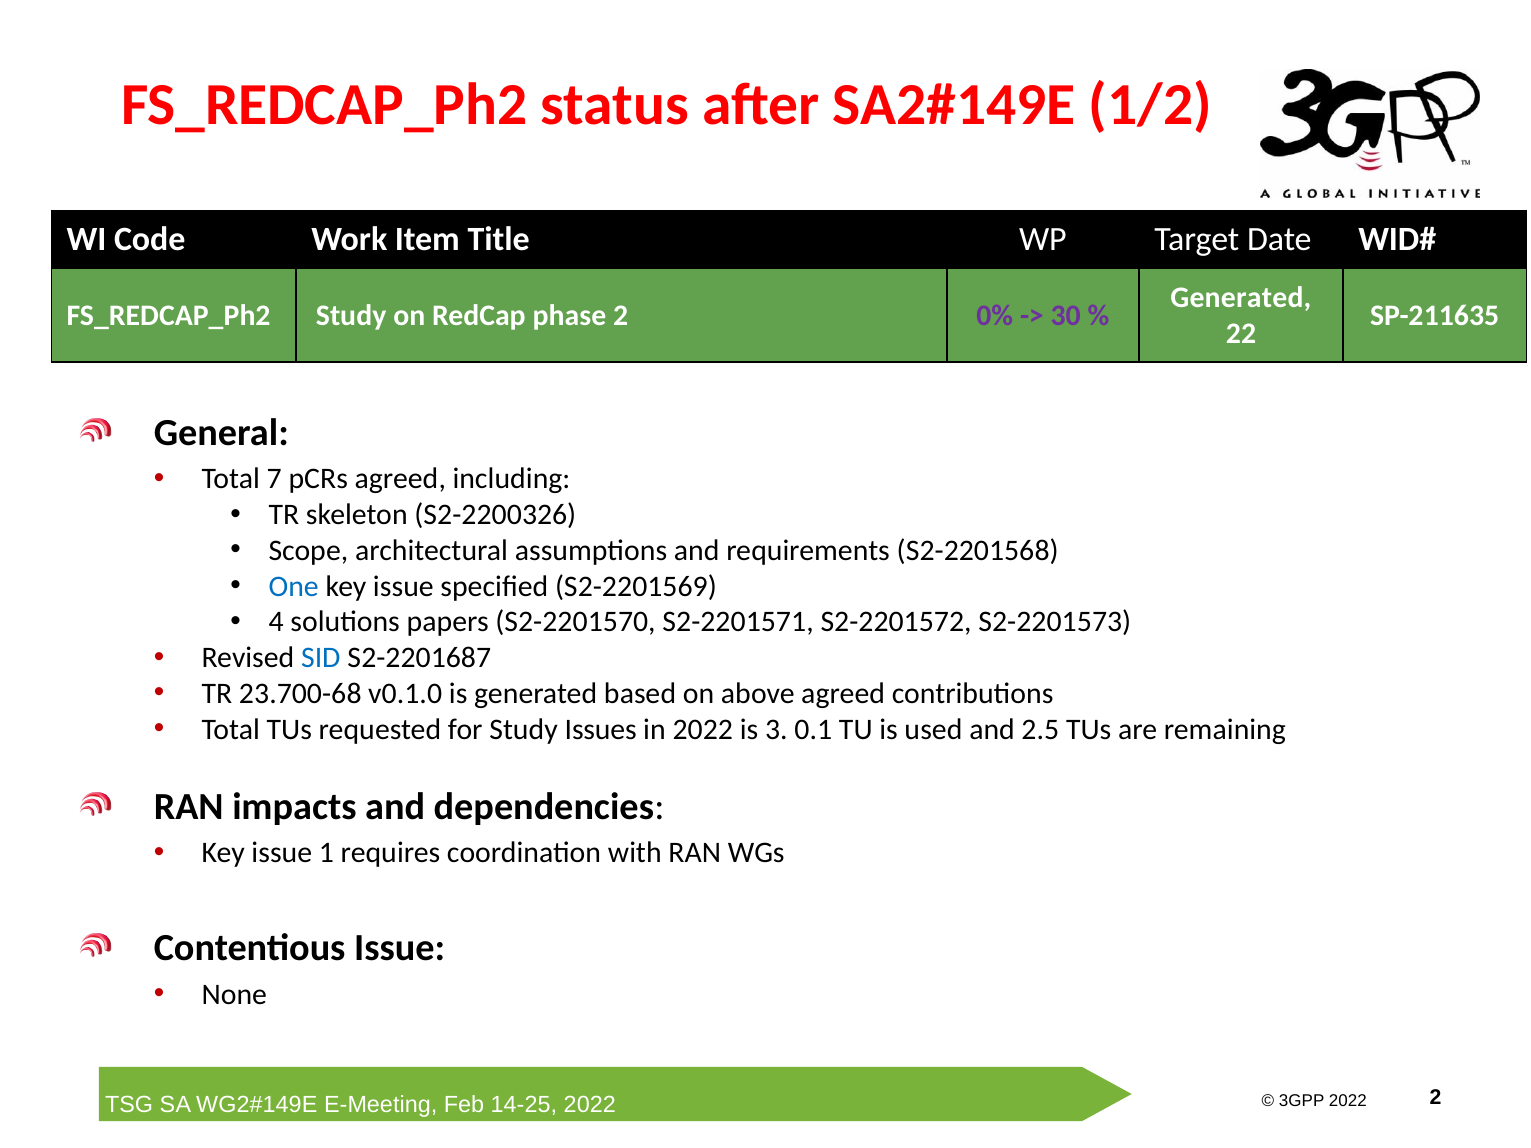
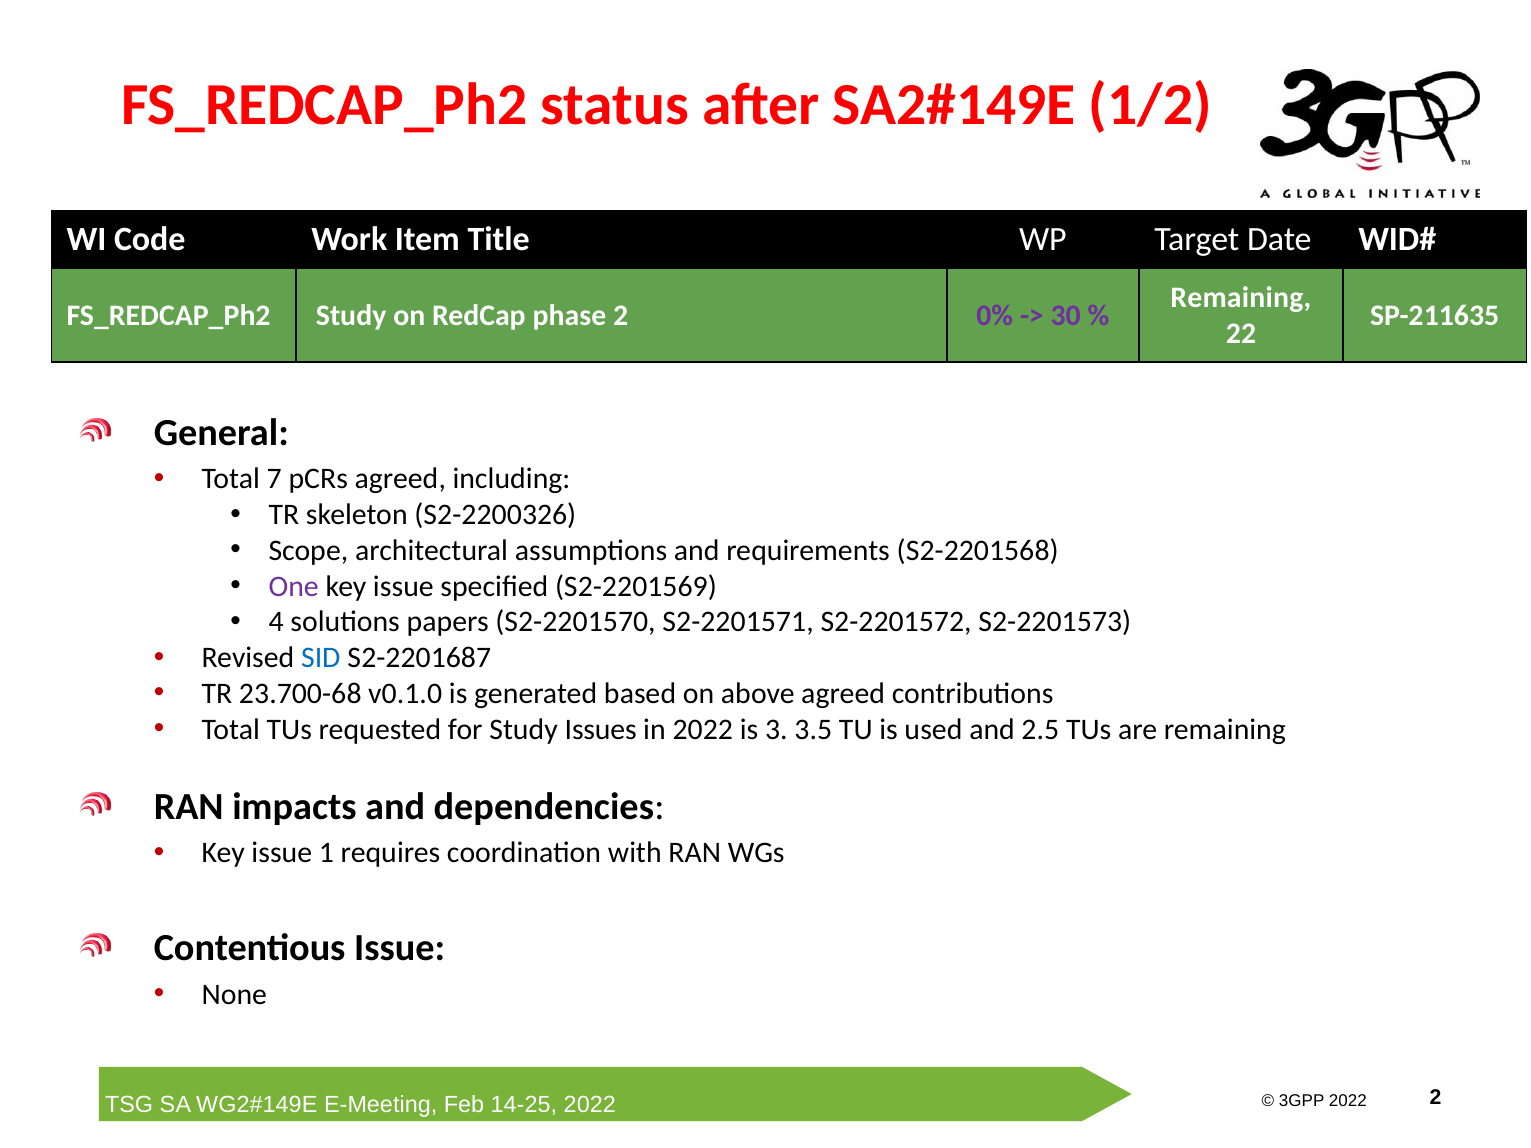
Generated: Generated -> Remaining (1241, 297)
One colour: blue -> purple (294, 586)
0.1: 0.1 -> 3.5 (813, 729)
